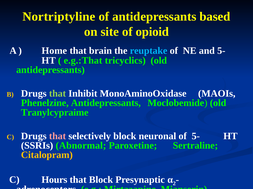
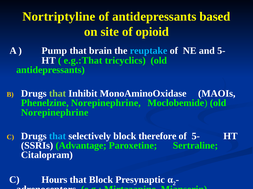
Home: Home -> Pump (54, 51)
Phenelzine Antidepressants: Antidepressants -> Norepinephrine (106, 103)
Tranylcypraime: Tranylcypraime -> Norepinephrine (55, 113)
that colour: pink -> light blue (58, 137)
neuronal: neuronal -> therefore (157, 137)
Abnormal: Abnormal -> Advantage (81, 146)
Citalopram colour: yellow -> white (47, 156)
